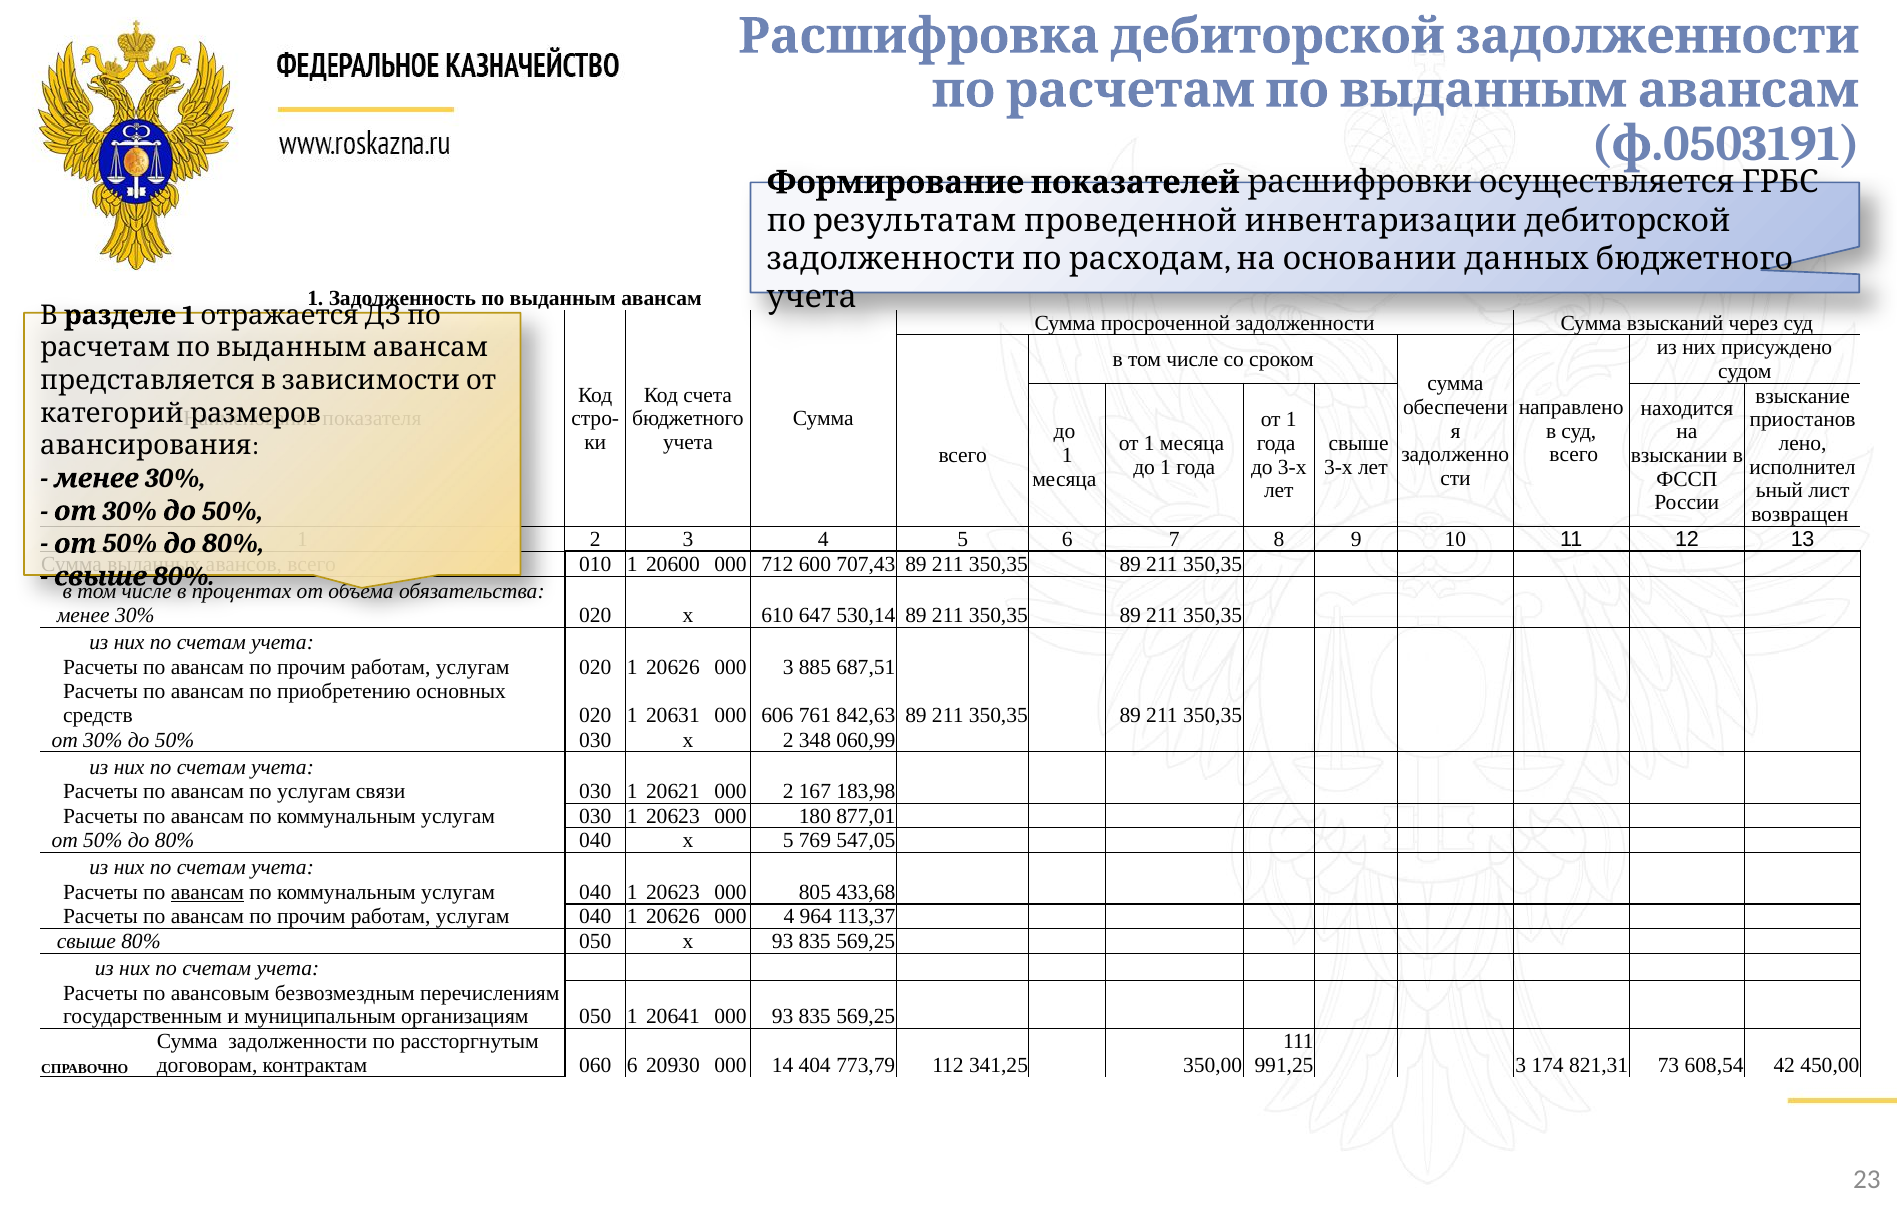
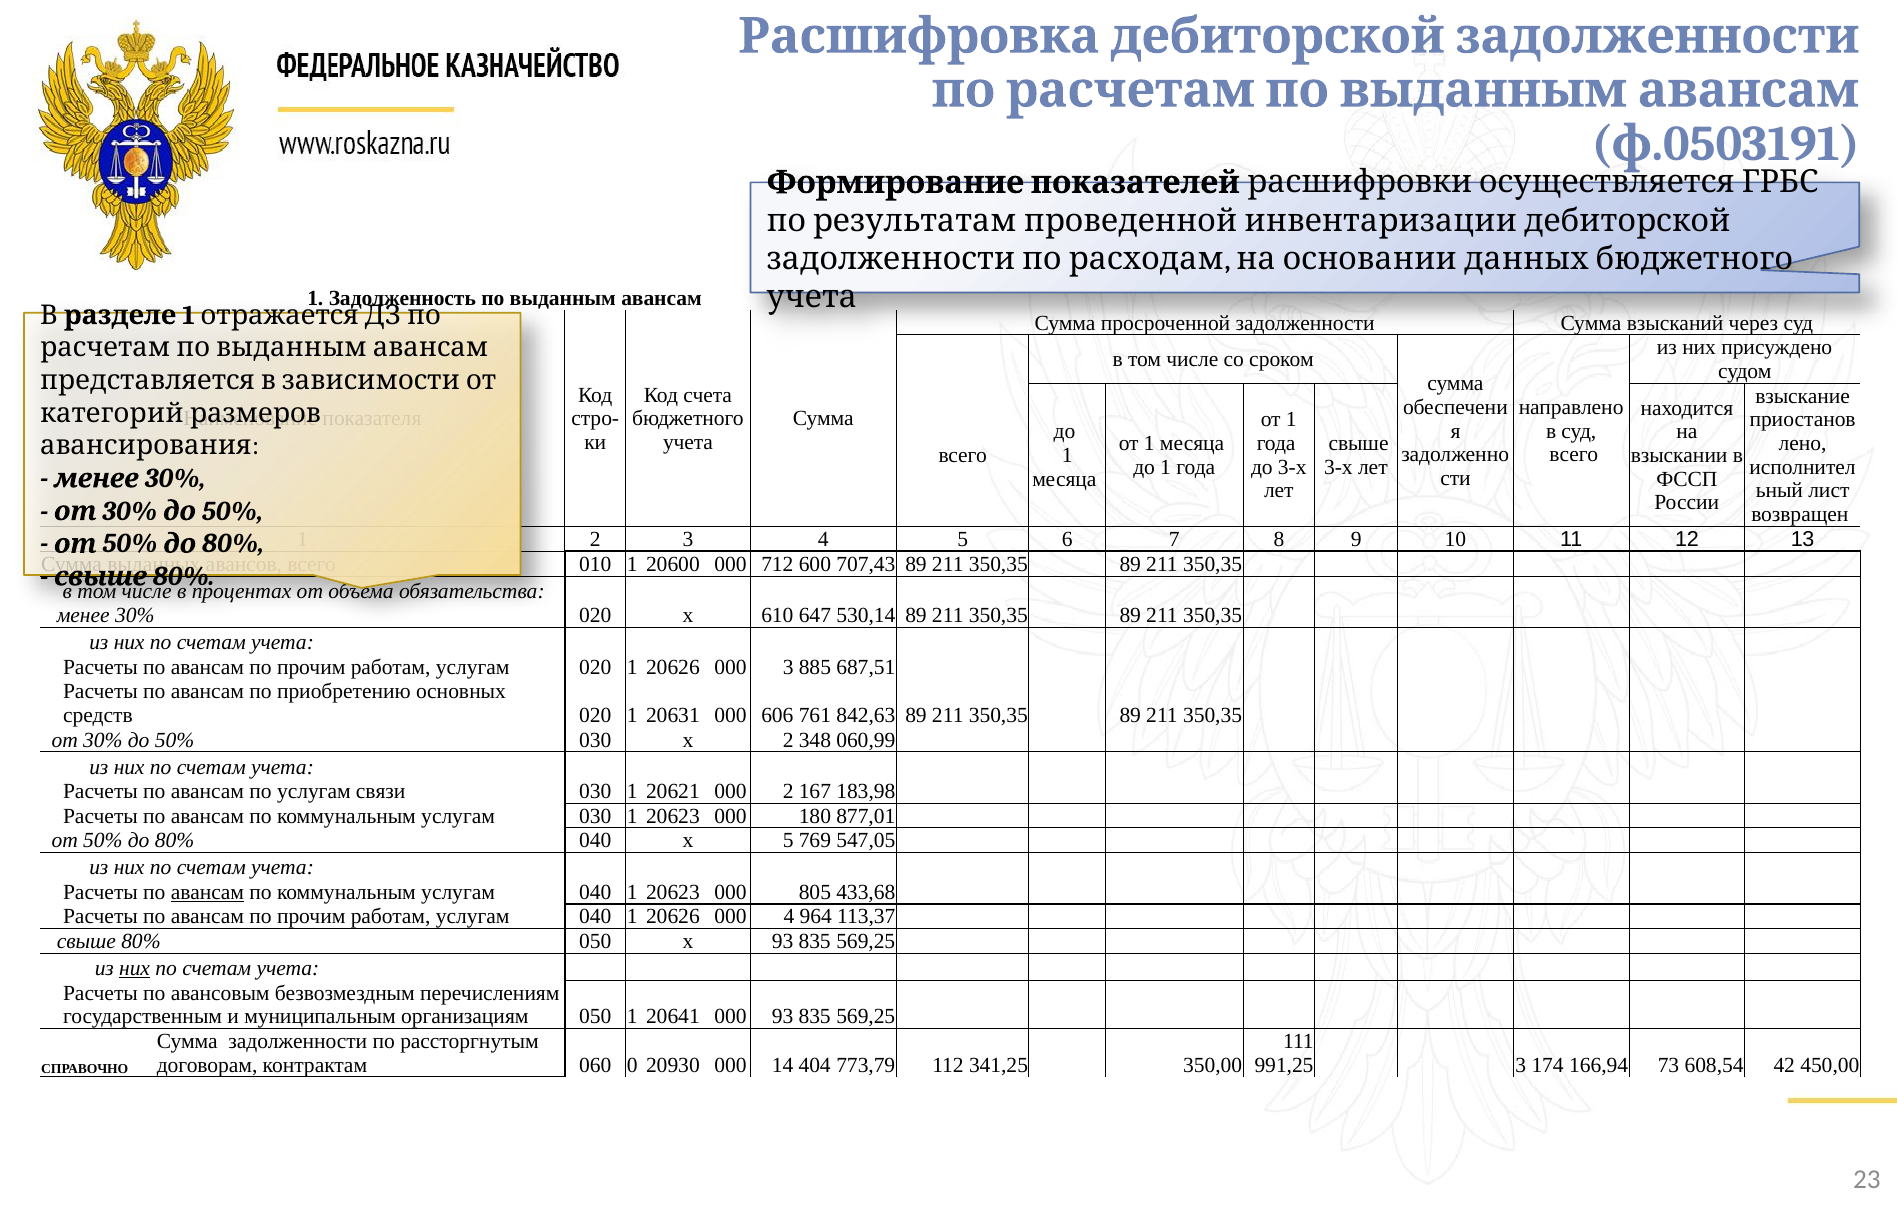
них underline: none -> present (135, 968)
060 6: 6 -> 0 (632, 1065)
821,31: 821,31 -> 166,94 (1599, 1065)
